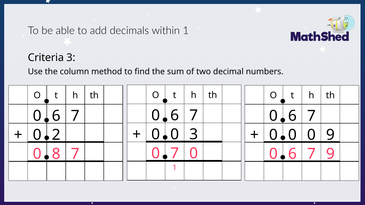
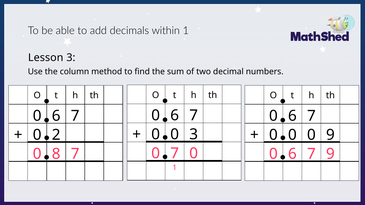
Criteria: Criteria -> Lesson (46, 58)
